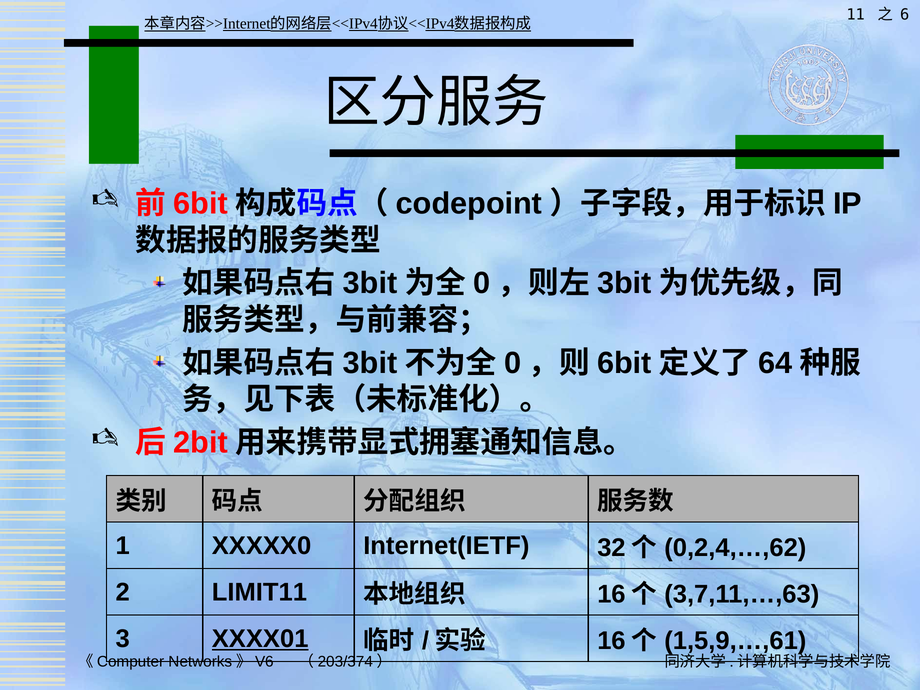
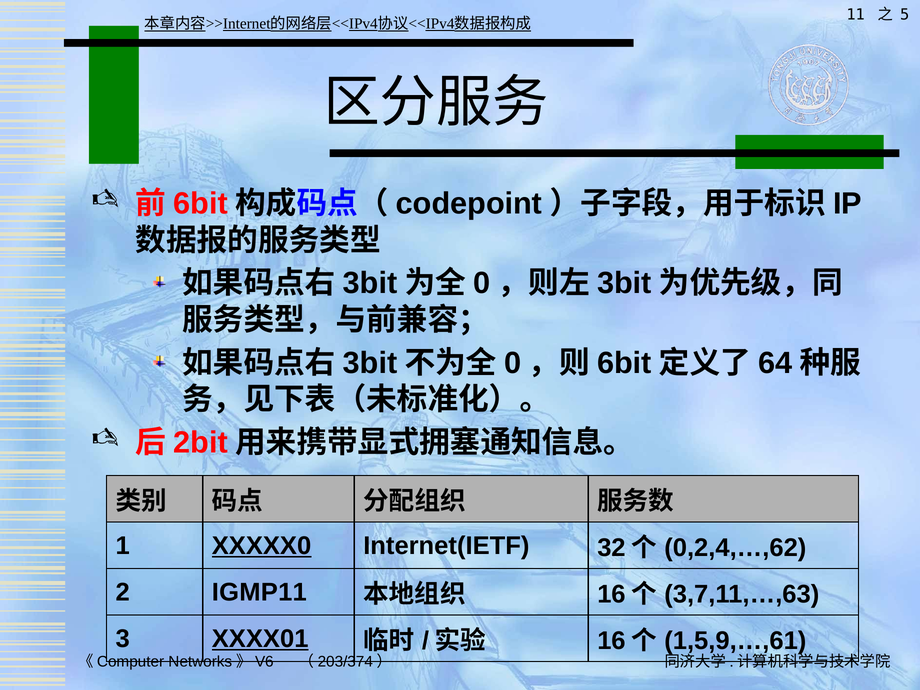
6: 6 -> 5 (905, 15)
XXXXX0 underline: none -> present (262, 546)
LIMIT11: LIMIT11 -> IGMP11 (259, 592)
